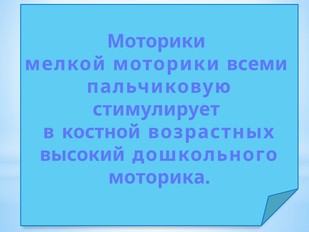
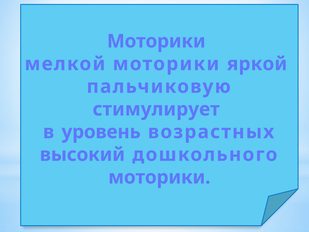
всеми: всеми -> яркой (257, 64)
костной: костной -> уровень (101, 132)
моторика: моторика -> моторики (159, 177)
